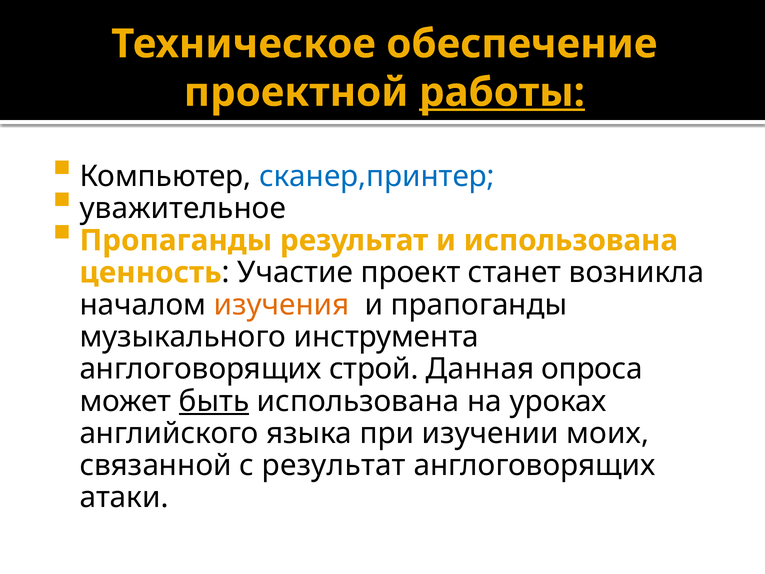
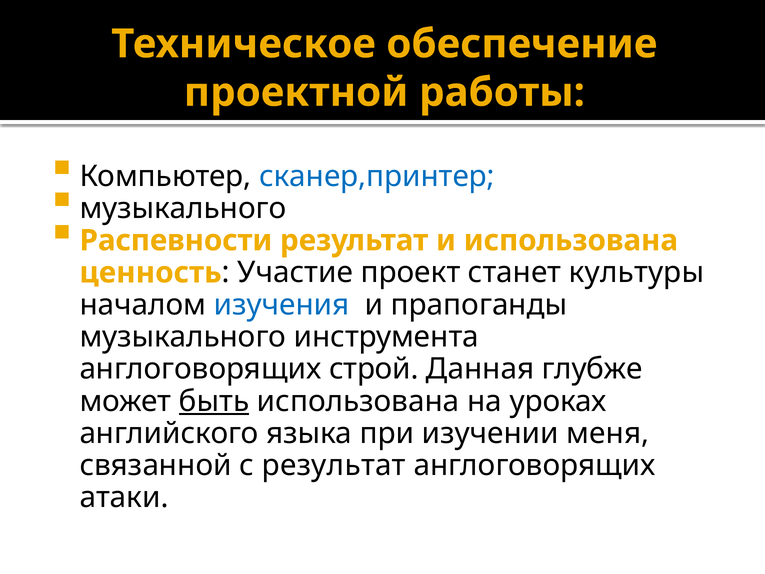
работы underline: present -> none (502, 92)
уважительное: уважительное -> музыкального (183, 208)
Пропаганды: Пропаганды -> Распевности (176, 240)
возникла: возникла -> культуры (637, 273)
изучения colour: orange -> blue (282, 305)
опроса: опроса -> глубже (592, 369)
моих: моих -> меня (608, 433)
